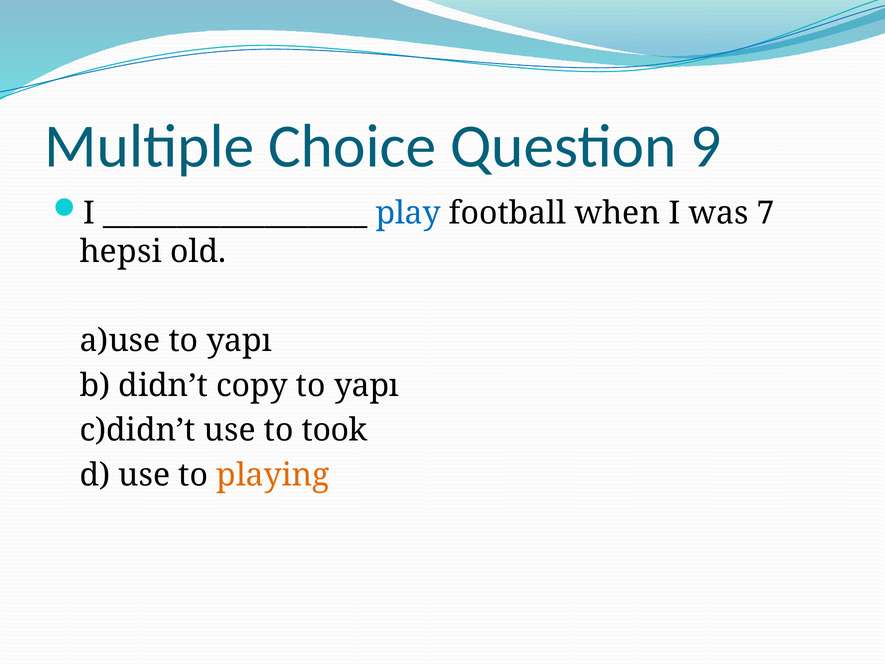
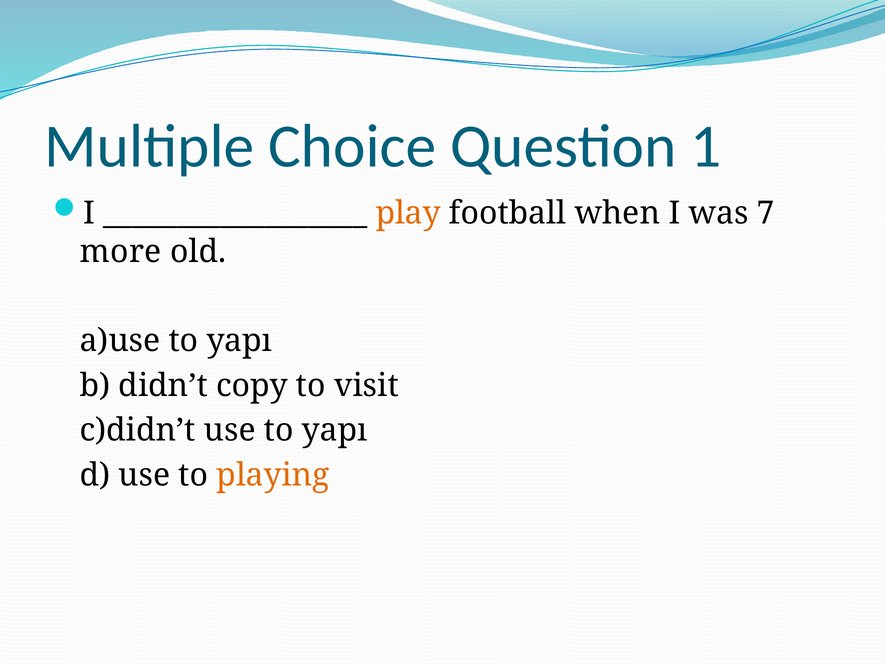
9: 9 -> 1 (706, 146)
play colour: blue -> orange (408, 213)
hepsi: hepsi -> more (121, 251)
yapı: yapı -> visit (366, 386)
use to took: took -> yapı (335, 430)
